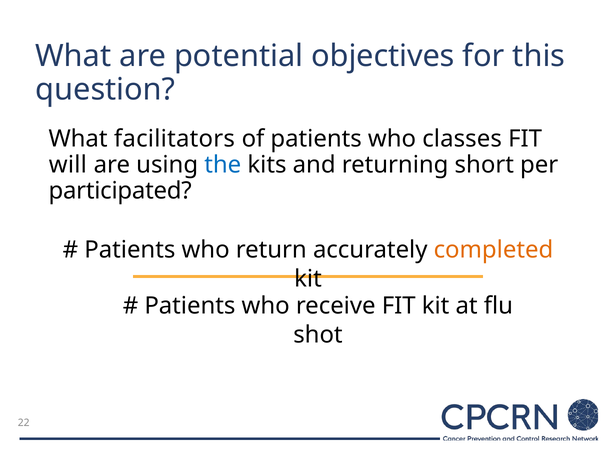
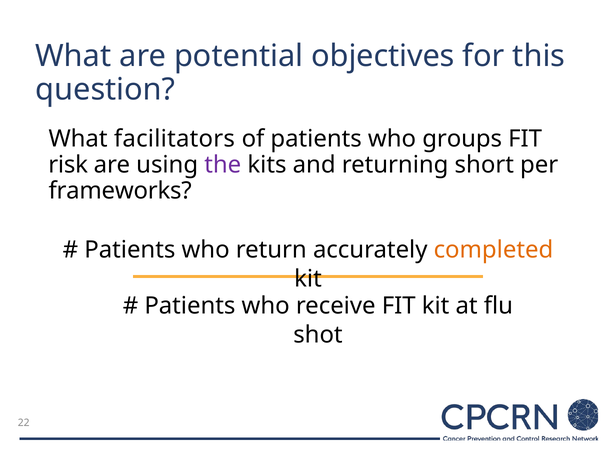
classes: classes -> groups (462, 139)
will: will -> risk (68, 165)
the colour: blue -> purple (223, 165)
participated: participated -> frameworks (120, 191)
